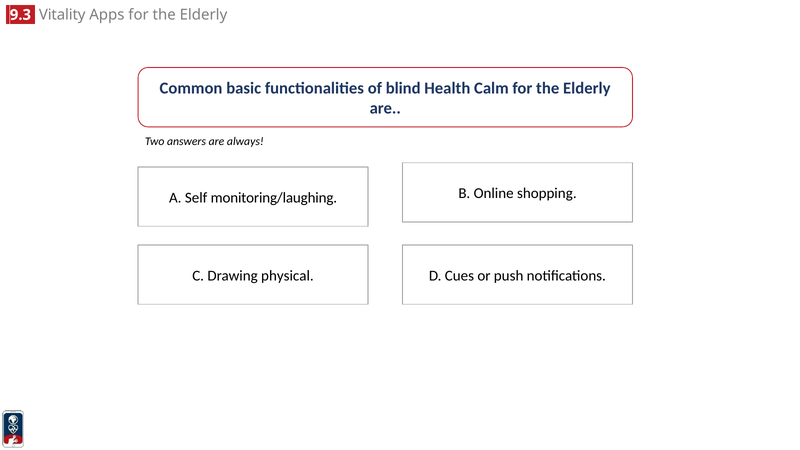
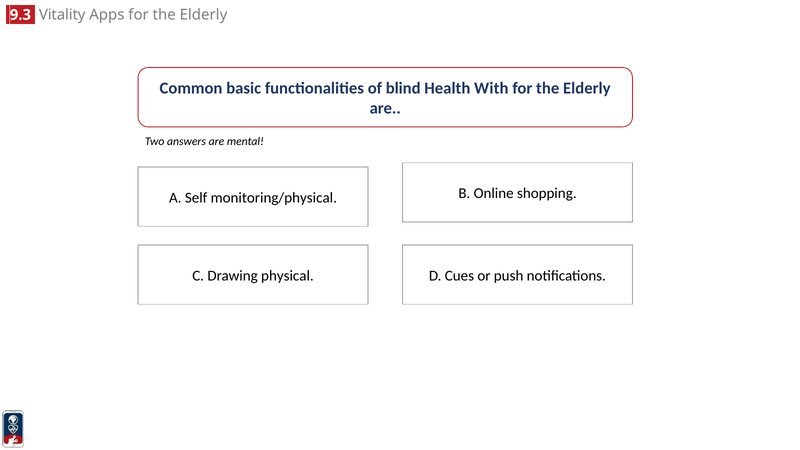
Calm: Calm -> With (491, 88)
always: always -> mental (245, 141)
monitoring/laughing: monitoring/laughing -> monitoring/physical (274, 198)
